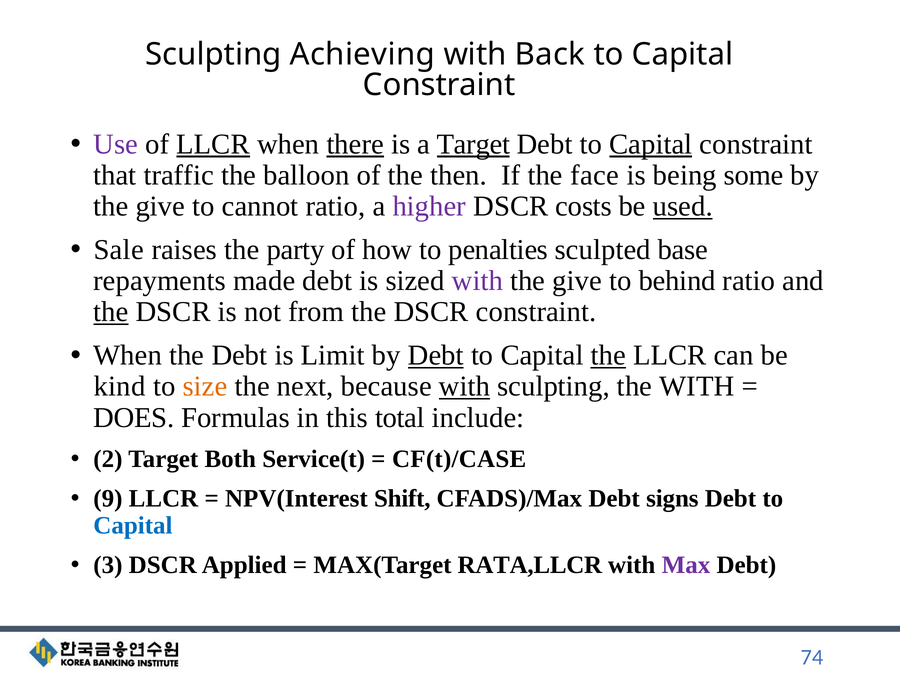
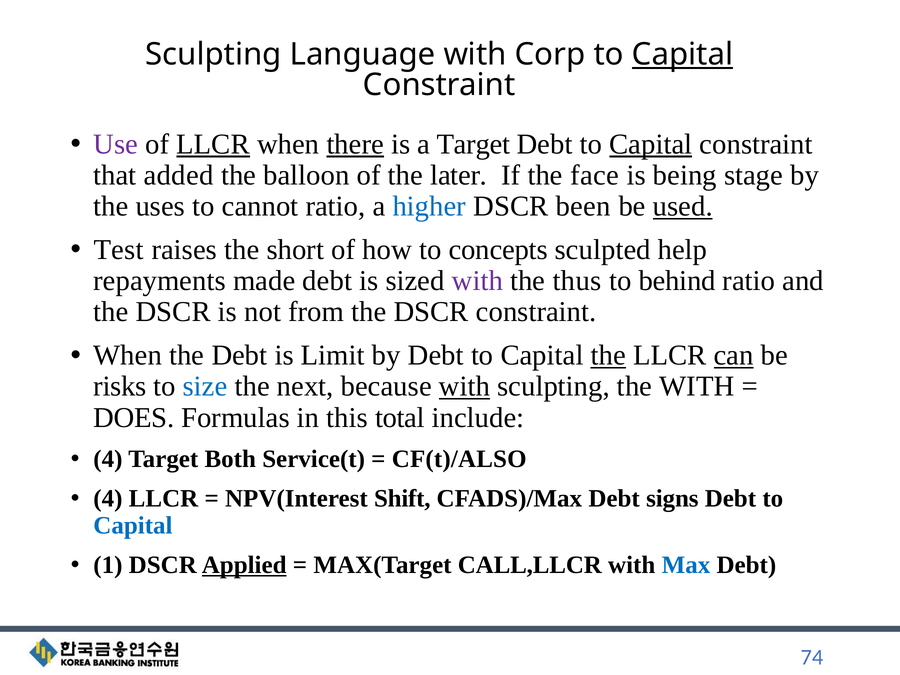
Achieving: Achieving -> Language (363, 54)
Back: Back -> Corp (550, 54)
Capital underline: none -> present (682, 54)
Target underline: present -> none (473, 144)
traffic: traffic -> added (179, 175)
then: then -> later (459, 175)
some: some -> stage (754, 175)
give: give -> uses (160, 206)
higher colour: purple -> blue (429, 206)
costs: costs -> been (583, 206)
Sale: Sale -> Test (119, 250)
party: party -> short (295, 250)
penalties: penalties -> concepts (498, 250)
base: base -> help (683, 250)
give: give -> thus (577, 281)
the underline: present -> none (111, 312)
Debt underline: present -> none (436, 355)
can underline: none -> present (734, 355)
kind: kind -> risks (120, 386)
size colour: orange -> blue (205, 386)
2: 2 -> 4 (108, 459)
CF(t)/CASE: CF(t)/CASE -> CF(t)/ALSO (459, 459)
9: 9 -> 4 (108, 499)
3: 3 -> 1 (108, 565)
Applied underline: none -> present (244, 565)
RATA,LLCR: RATA,LLCR -> CALL,LLCR (530, 565)
Max colour: purple -> blue (686, 565)
